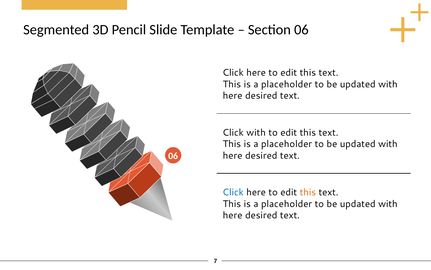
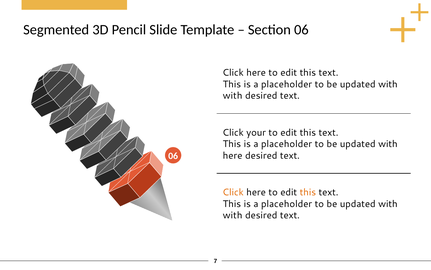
here: here -> with (233, 96)
Click with: with -> your (256, 132)
Click colour: blue -> orange (233, 192)
here: here -> with (233, 215)
